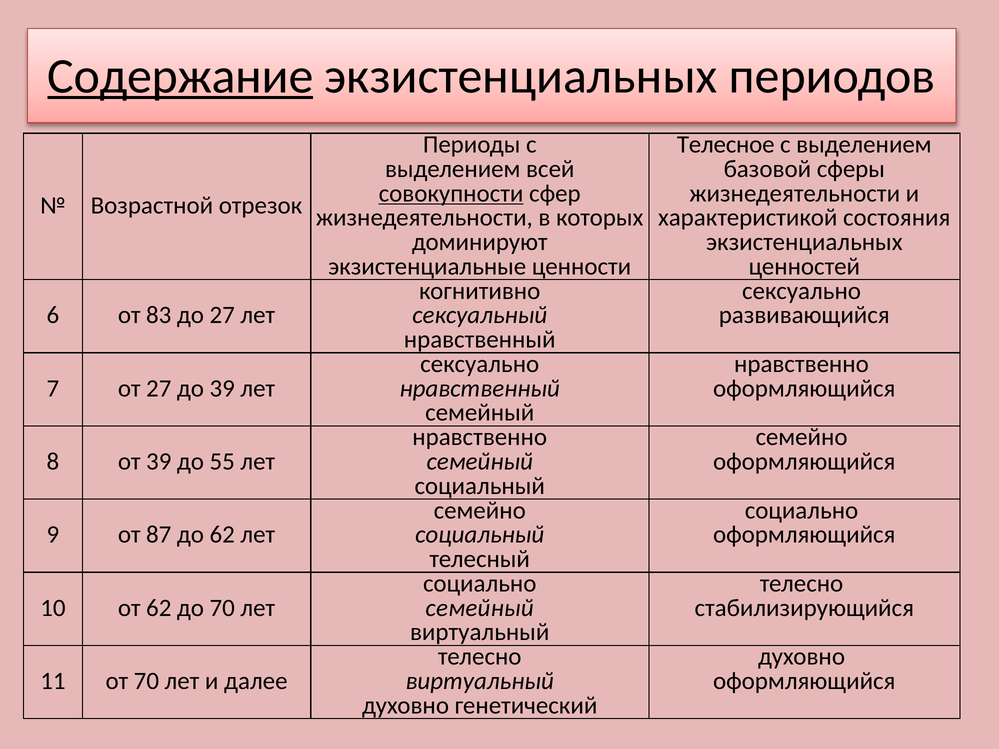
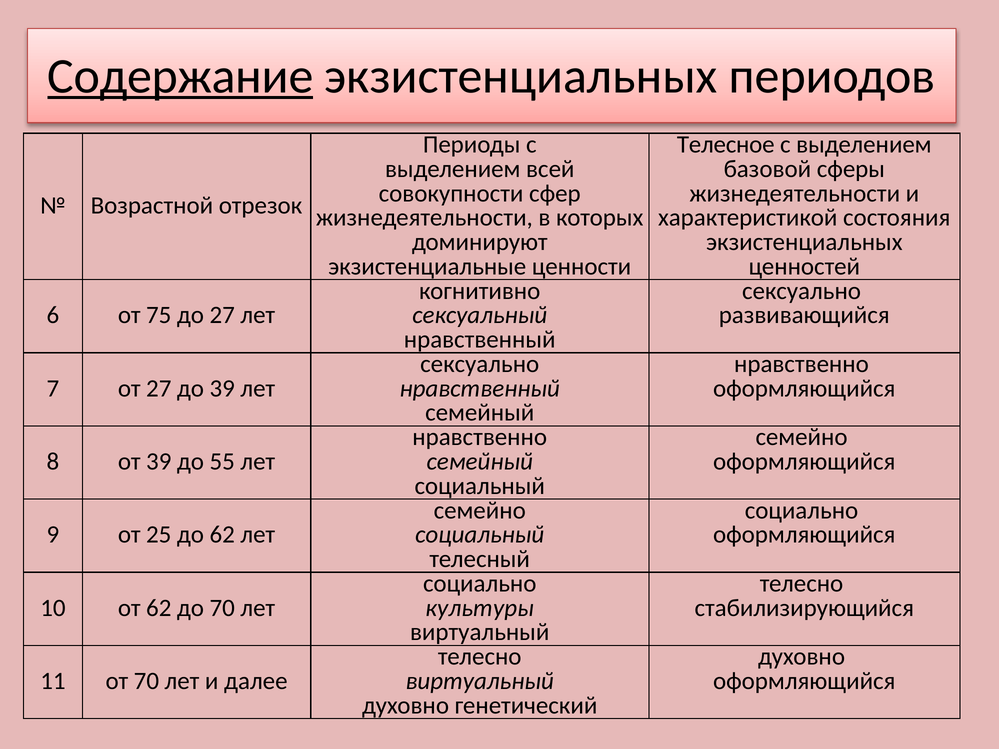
совокупности underline: present -> none (451, 193)
83: 83 -> 75 (159, 315)
87: 87 -> 25 (159, 535)
семейный: семейный -> культуры (480, 608)
